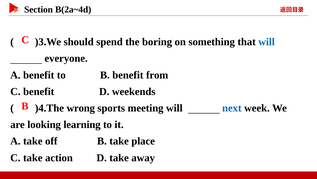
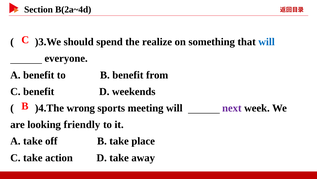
boring: boring -> realize (157, 42)
next colour: blue -> purple (232, 108)
learning: learning -> friendly (82, 124)
